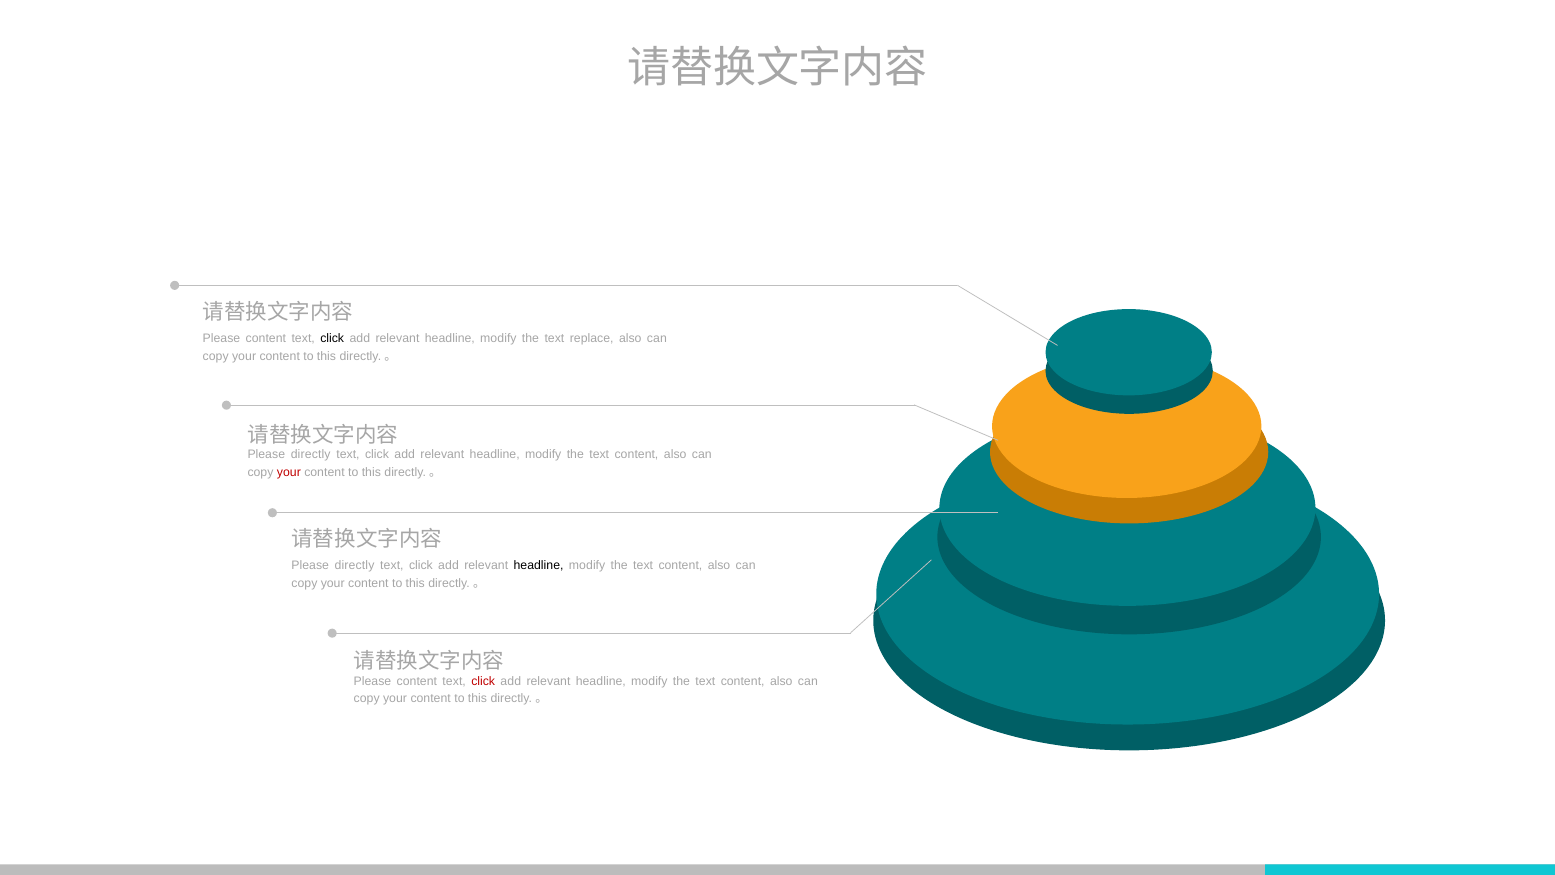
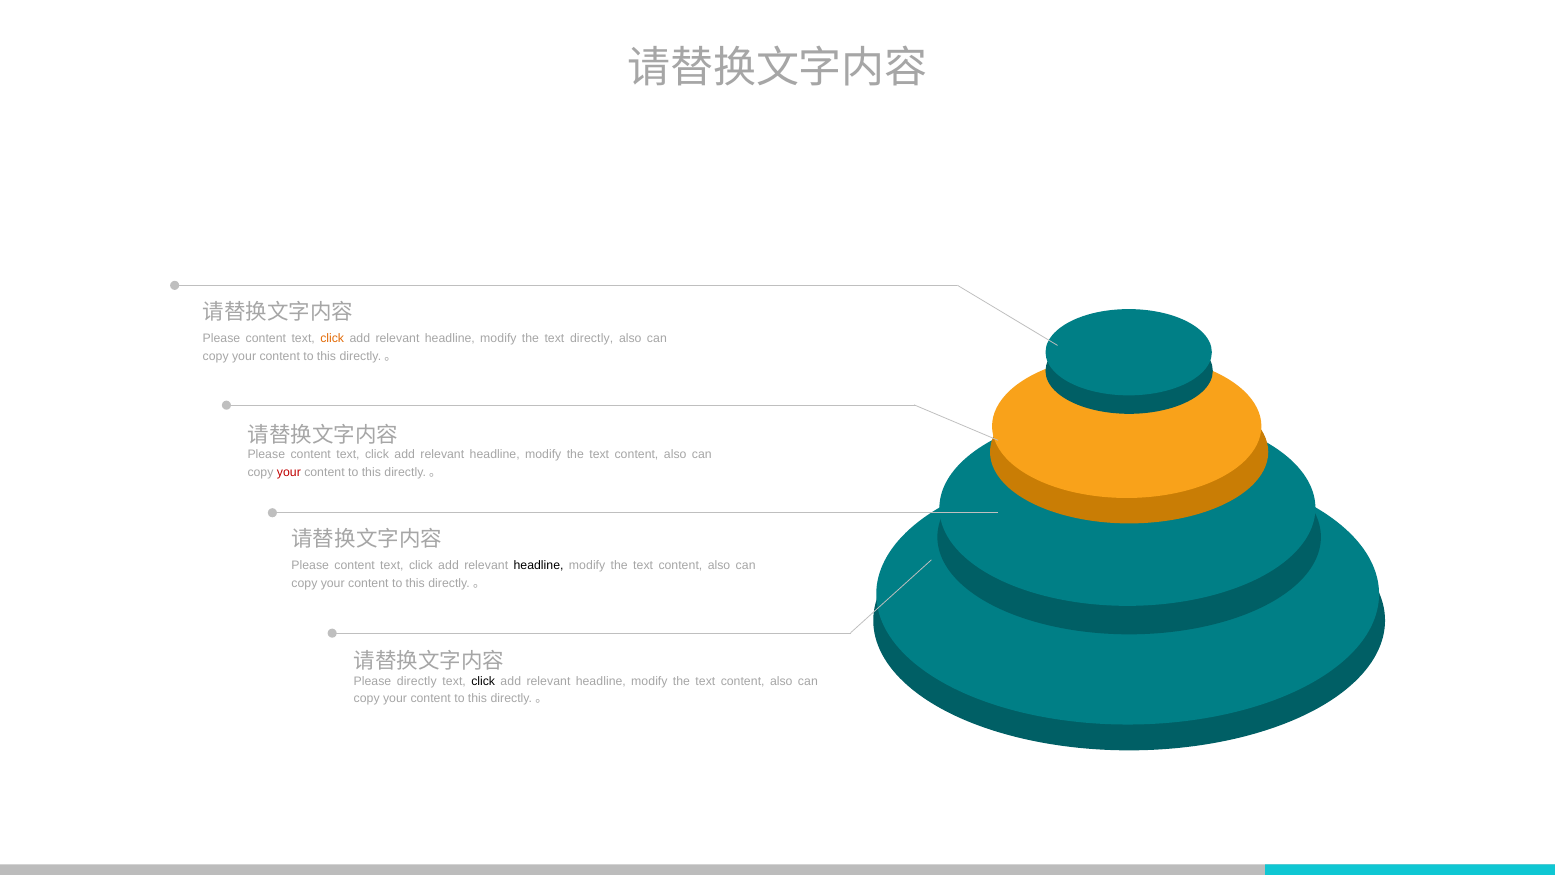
click colour: black -> orange (332, 339)
text replace: replace -> directly (592, 339)
directly: directly -> content (311, 455)
directly: directly -> content (355, 565)
content: content -> directly (417, 681)
click colour: red -> black (483, 681)
